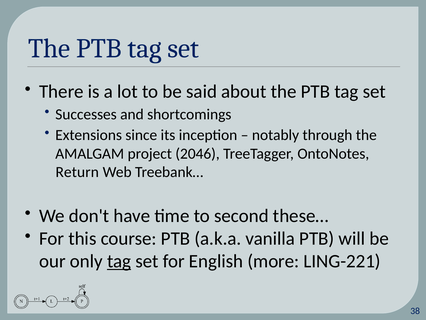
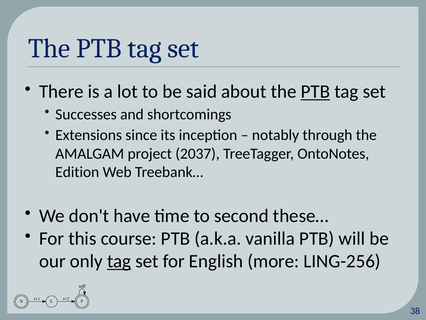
PTB underline: none -> present (315, 91)
2046: 2046 -> 2037 (198, 153)
Return: Return -> Edition (77, 172)
LING-221: LING-221 -> LING-256 (342, 261)
